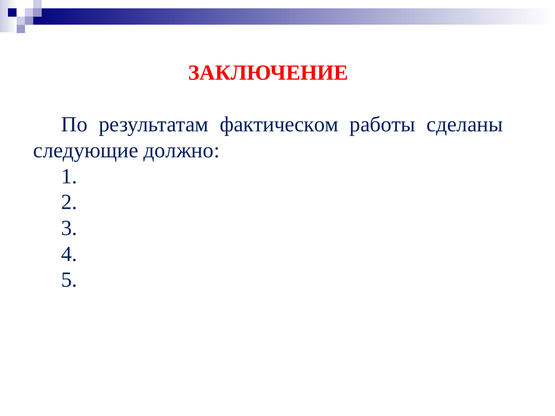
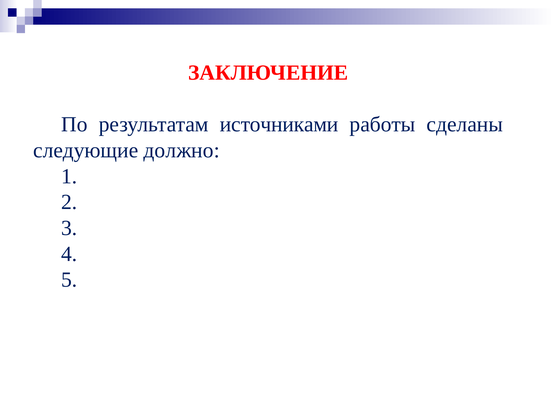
фактическом: фактическом -> источниками (279, 125)
